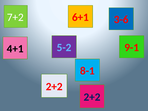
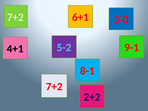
3-6: 3-6 -> 3-0 (121, 20)
2+2: 2+2 -> 7+2 (54, 87)
